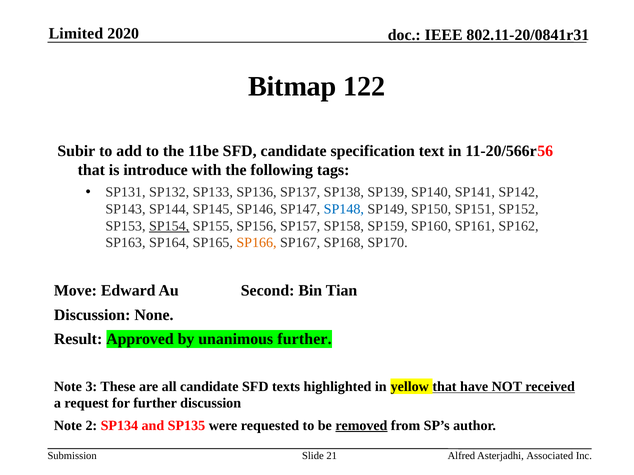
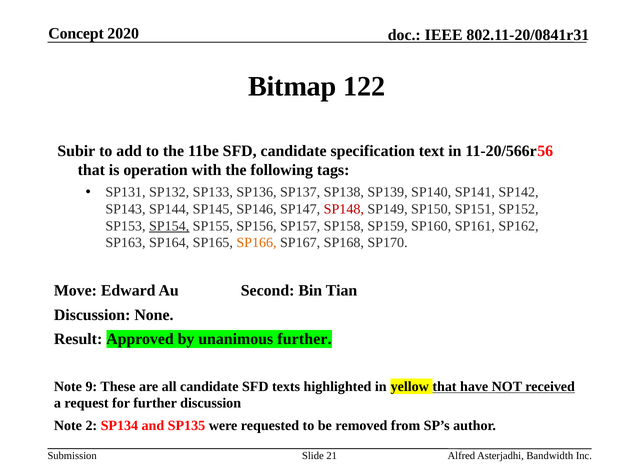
Limited: Limited -> Concept (76, 34)
introduce: introduce -> operation (156, 170)
SP148 colour: blue -> red (344, 209)
3: 3 -> 9 (91, 387)
removed underline: present -> none (361, 426)
Associated: Associated -> Bandwidth (550, 456)
